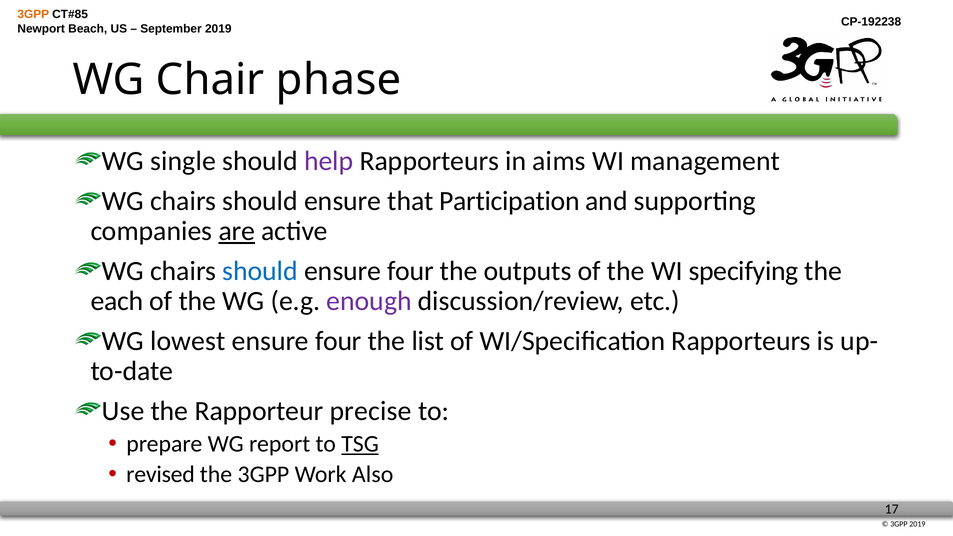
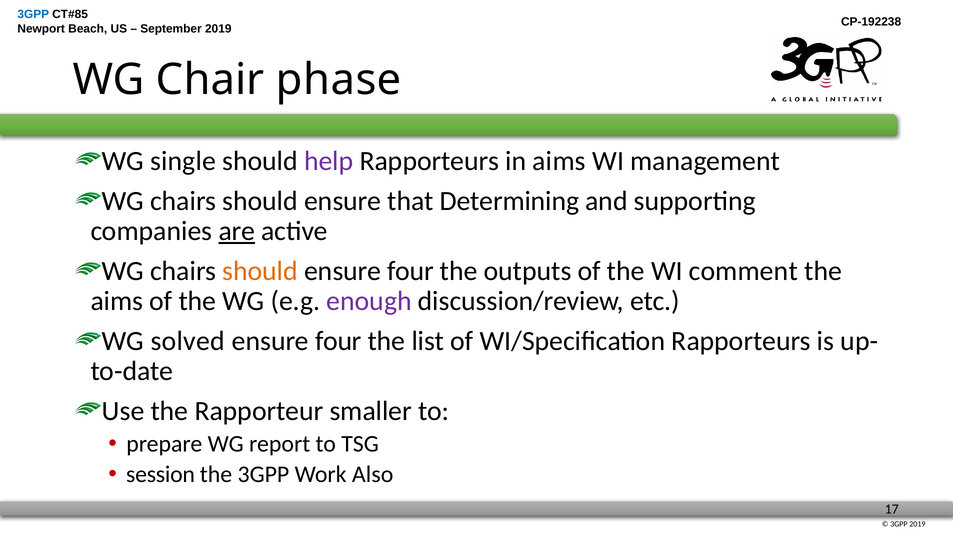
3GPP colour: orange -> blue (33, 14)
Participation: Participation -> Determining (509, 201)
should colour: blue -> orange (260, 271)
specifying: specifying -> comment (743, 271)
each: each -> aims (117, 301)
lowest: lowest -> solved (188, 341)
precise: precise -> smaller (371, 411)
TSG underline: present -> none (360, 444)
revised: revised -> session (161, 475)
